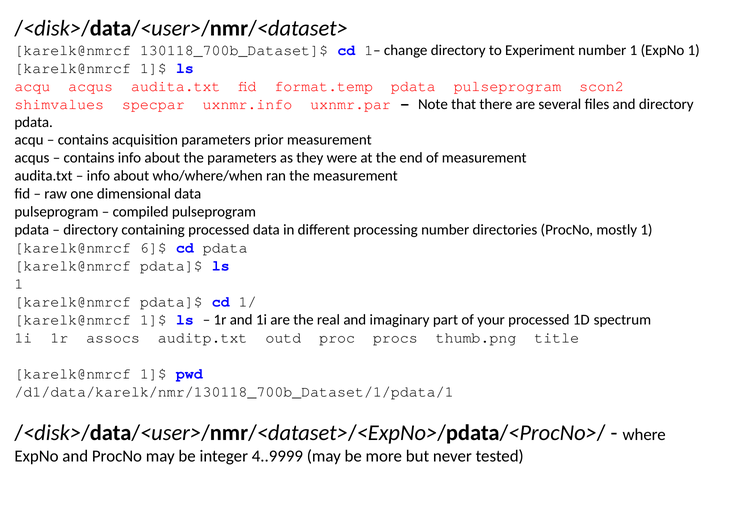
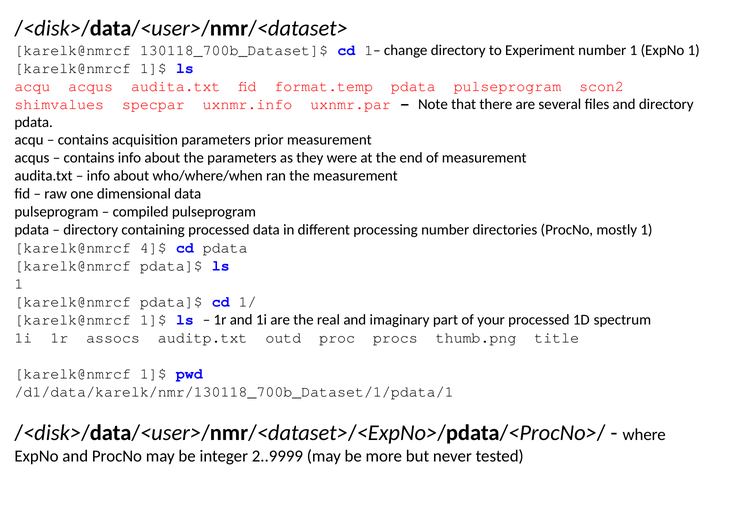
6]$: 6]$ -> 4]$ (153, 248)
4..9999: 4..9999 -> 2..9999 (277, 456)
